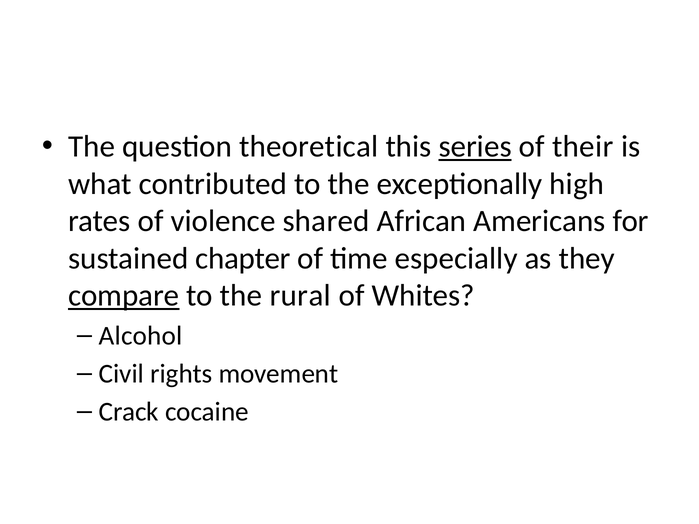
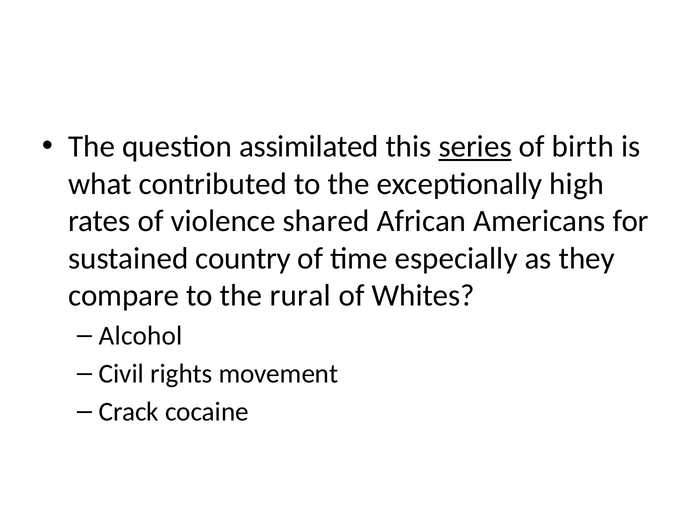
theoretical: theoretical -> assimilated (309, 147)
their: their -> birth (583, 147)
chapter: chapter -> country (243, 259)
compare underline: present -> none (124, 296)
